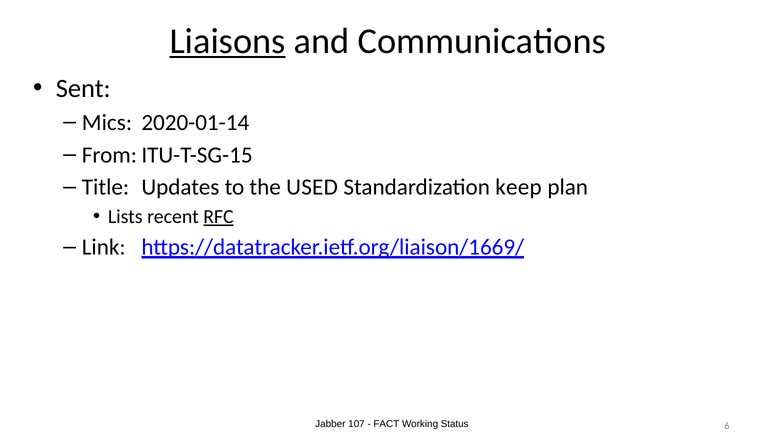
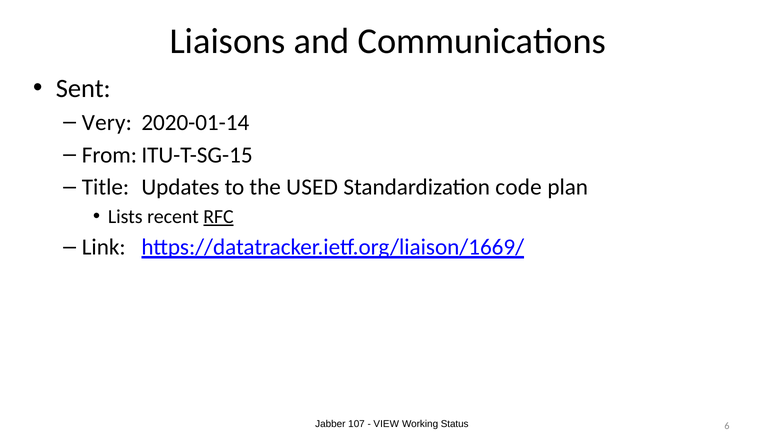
Liaisons underline: present -> none (228, 42)
Mics: Mics -> Very (107, 123)
keep: keep -> code (519, 187)
FACT: FACT -> VIEW (386, 424)
